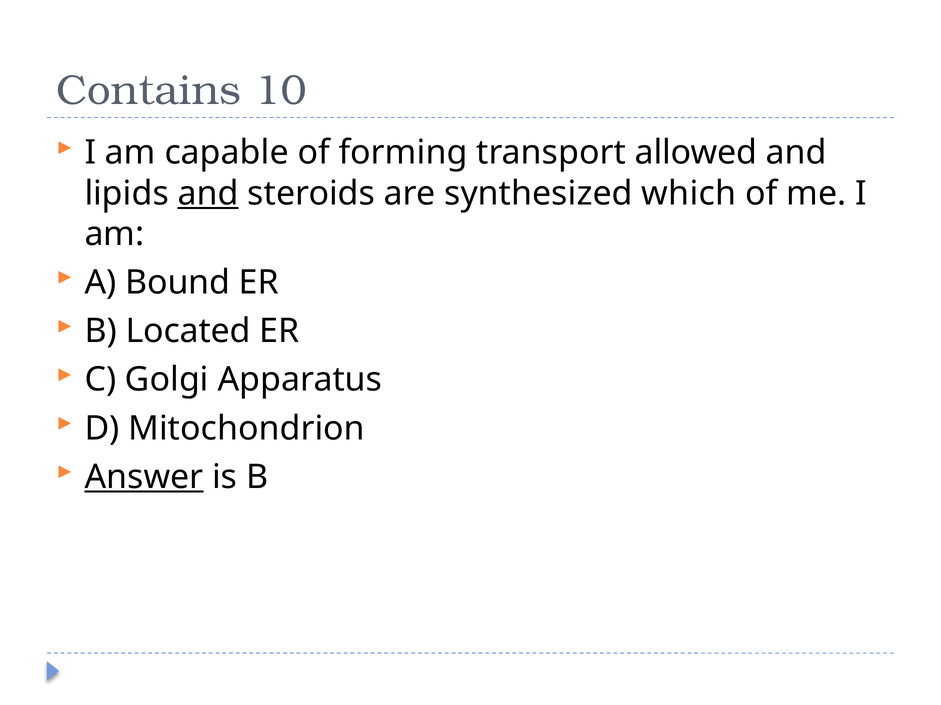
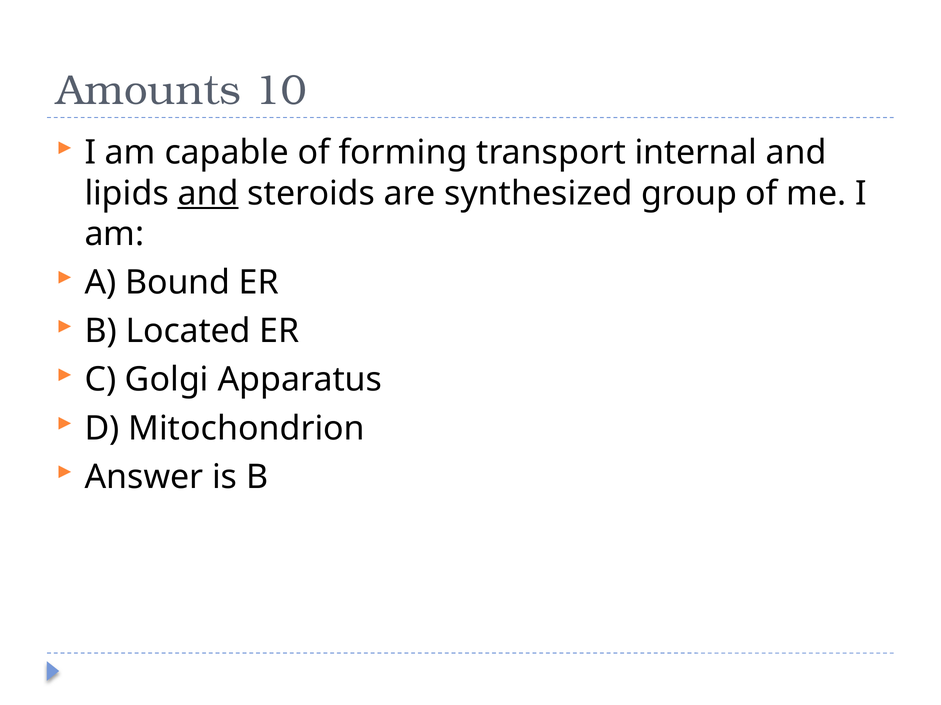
Contains: Contains -> Amounts (149, 91)
allowed: allowed -> internal (696, 153)
which: which -> group (689, 194)
Answer underline: present -> none (144, 477)
